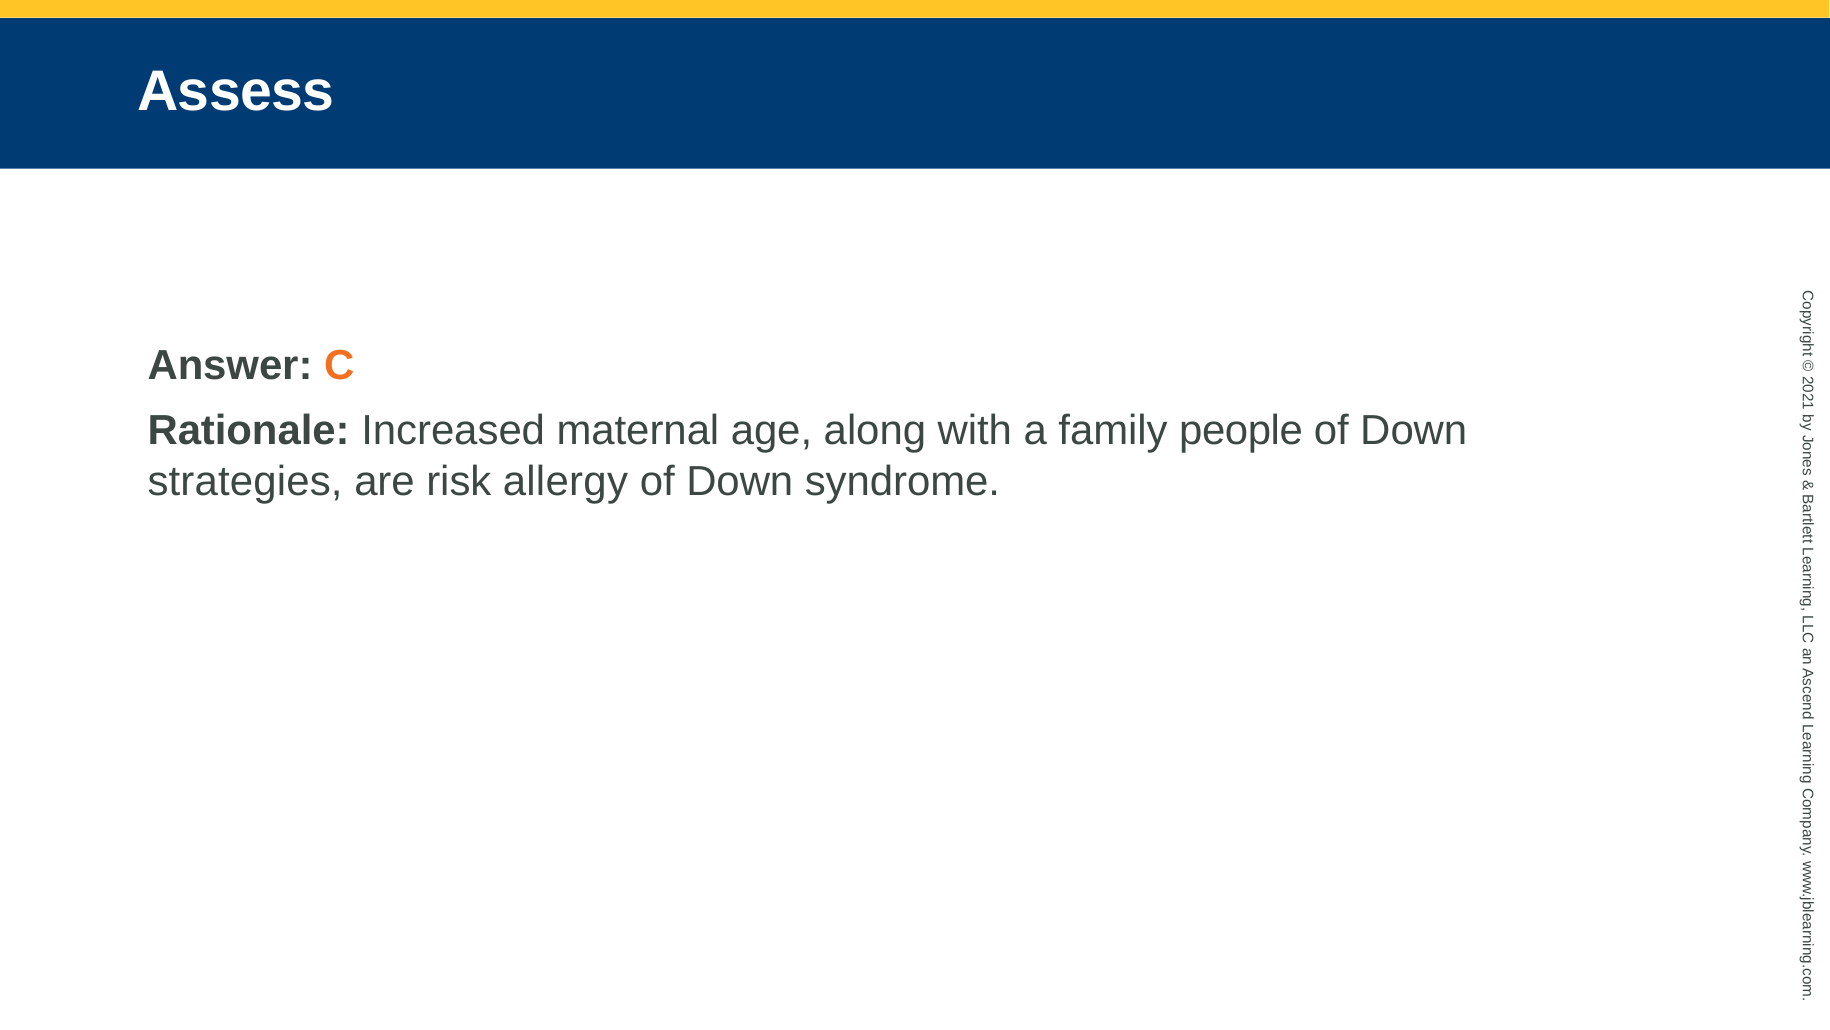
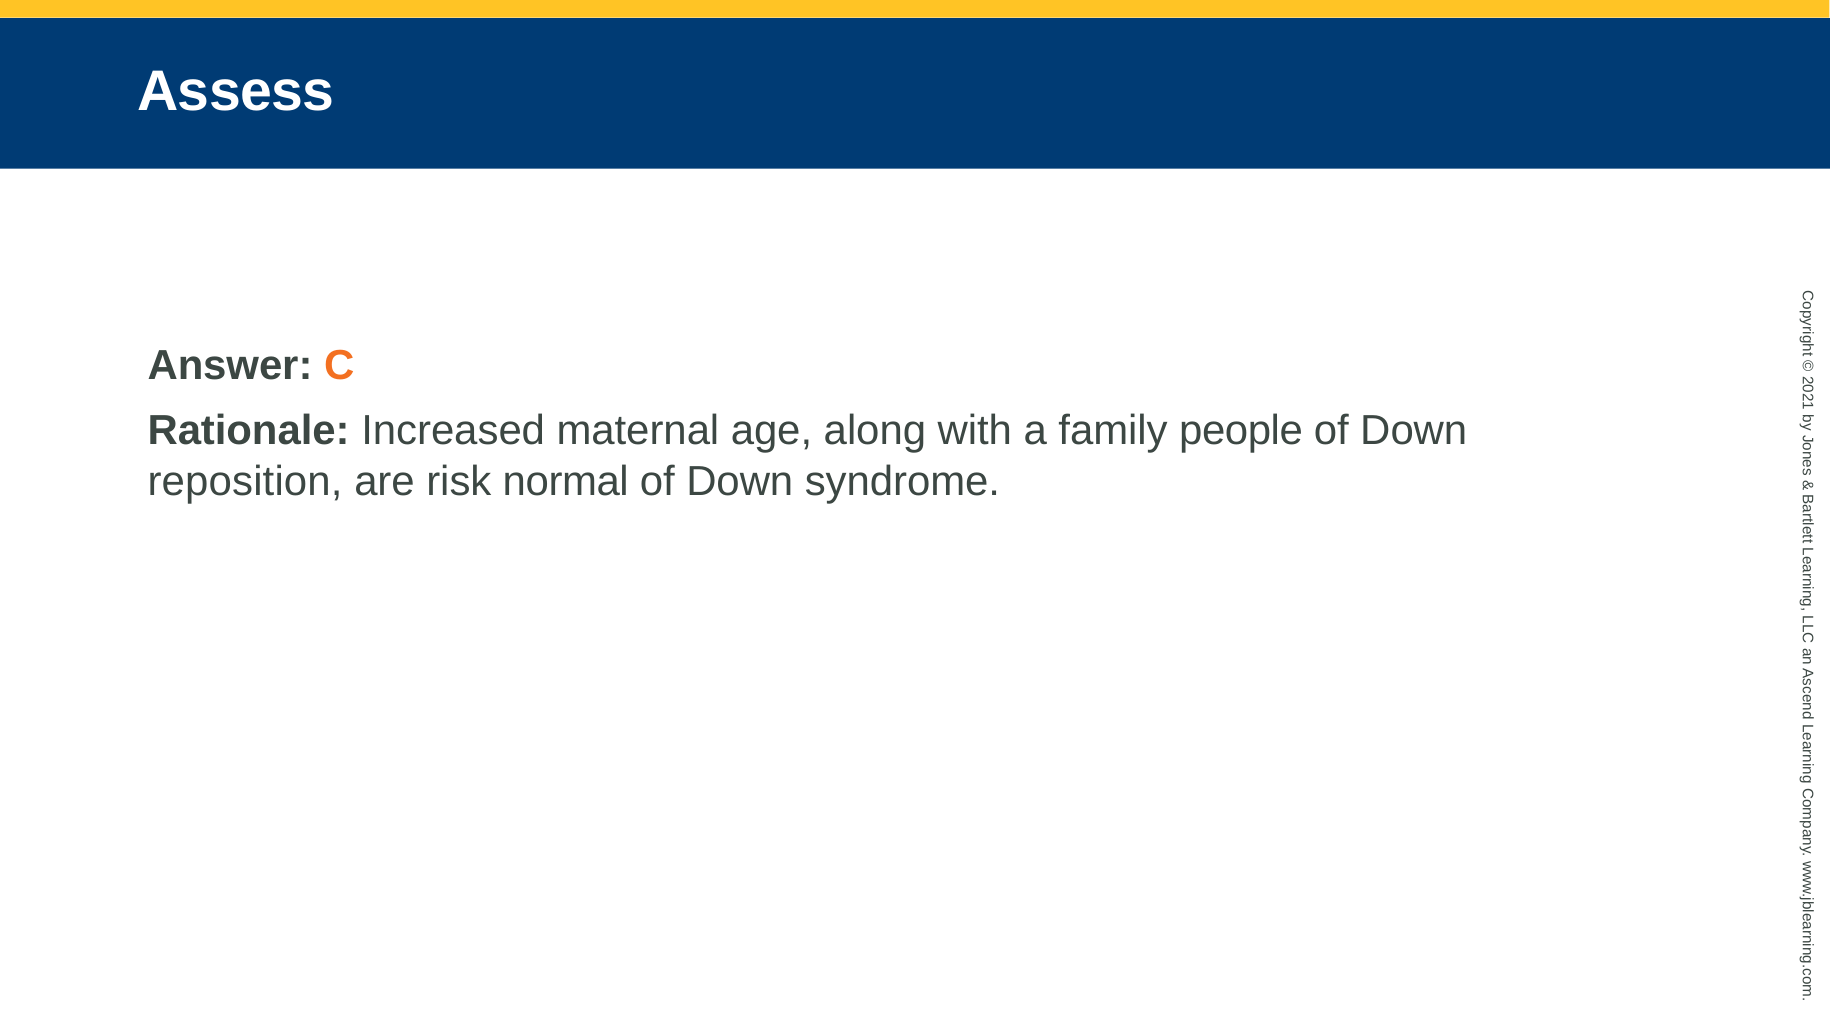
strategies: strategies -> reposition (245, 481)
allergy: allergy -> normal (566, 481)
